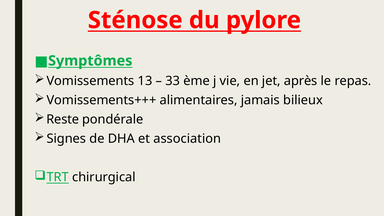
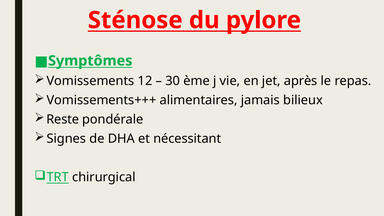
13: 13 -> 12 (145, 81)
33: 33 -> 30 (173, 81)
association: association -> nécessitant (187, 139)
